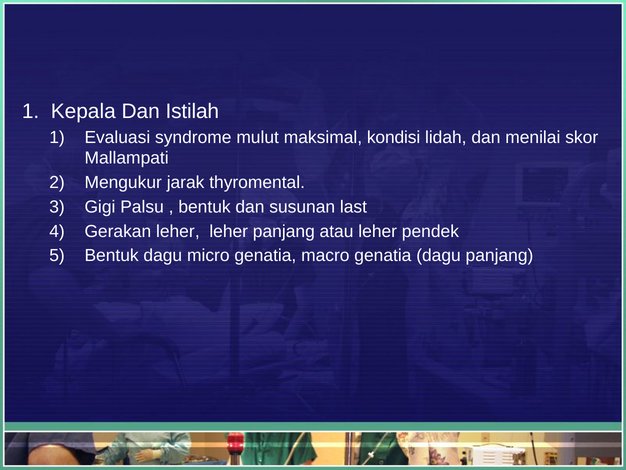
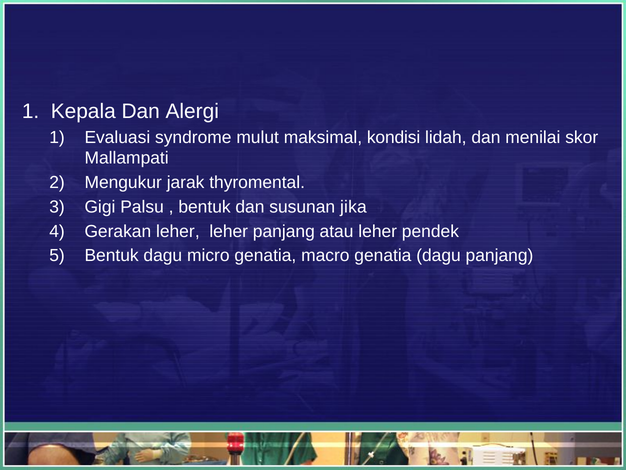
Istilah: Istilah -> Alergi (192, 111)
last: last -> jika (353, 207)
